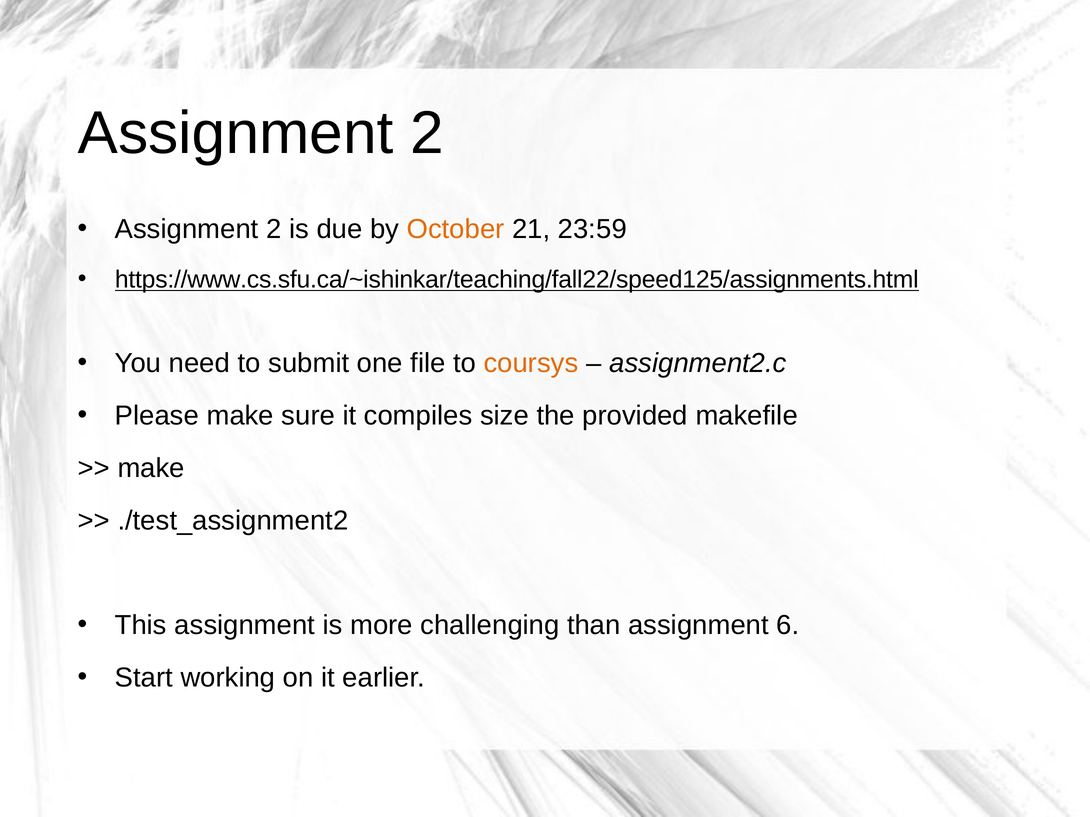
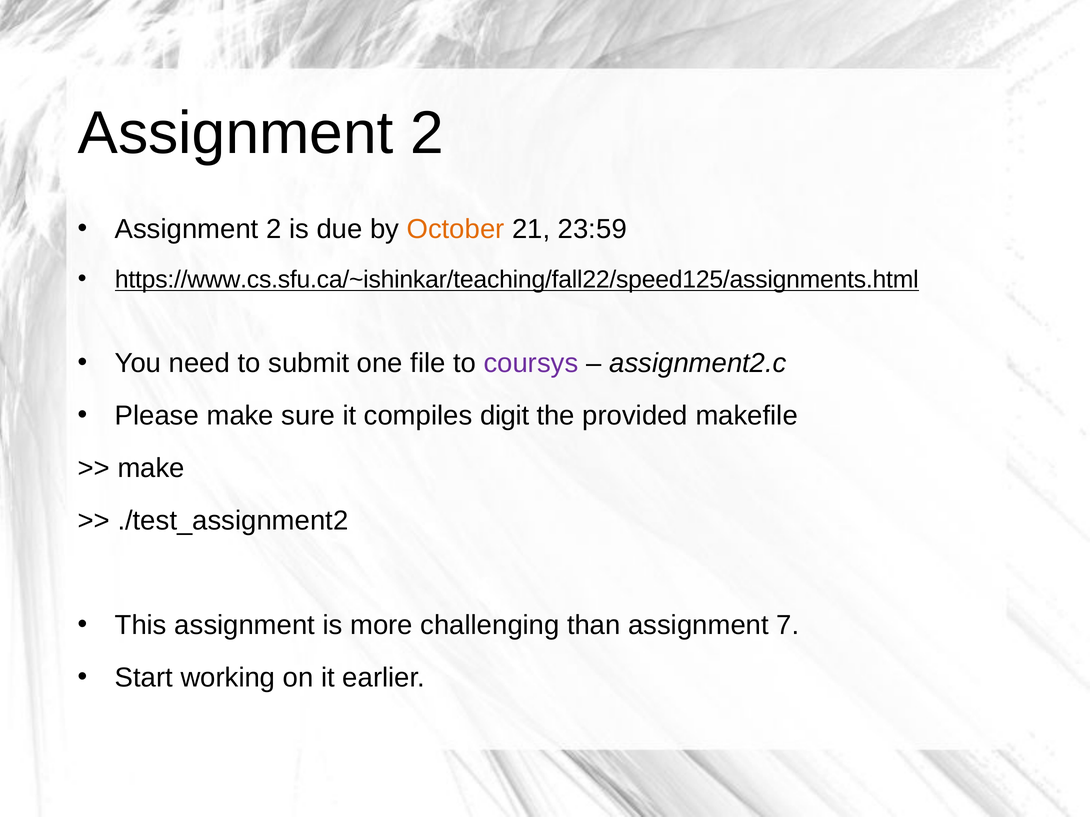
coursys colour: orange -> purple (531, 364)
size: size -> digit (505, 416)
6: 6 -> 7 (788, 626)
